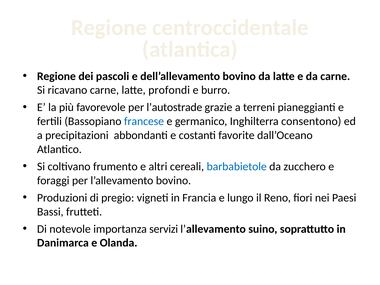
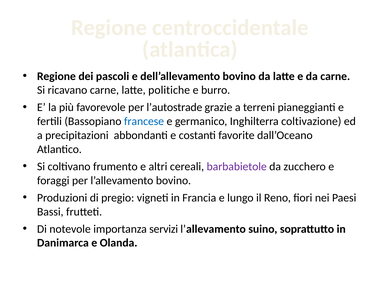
profondi: profondi -> politiche (169, 90)
consentono: consentono -> coltivazione (311, 121)
barbabietole colour: blue -> purple (237, 167)
